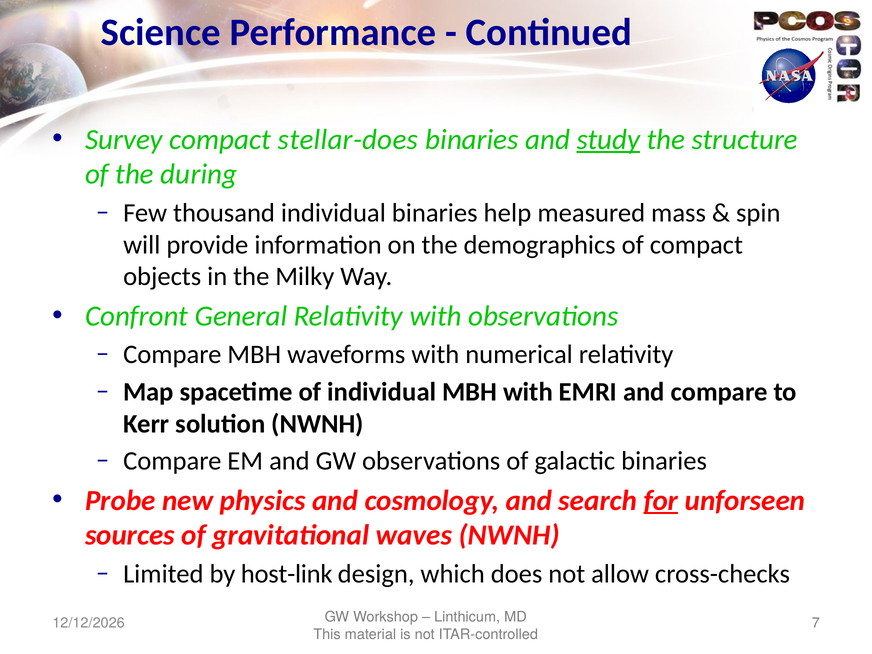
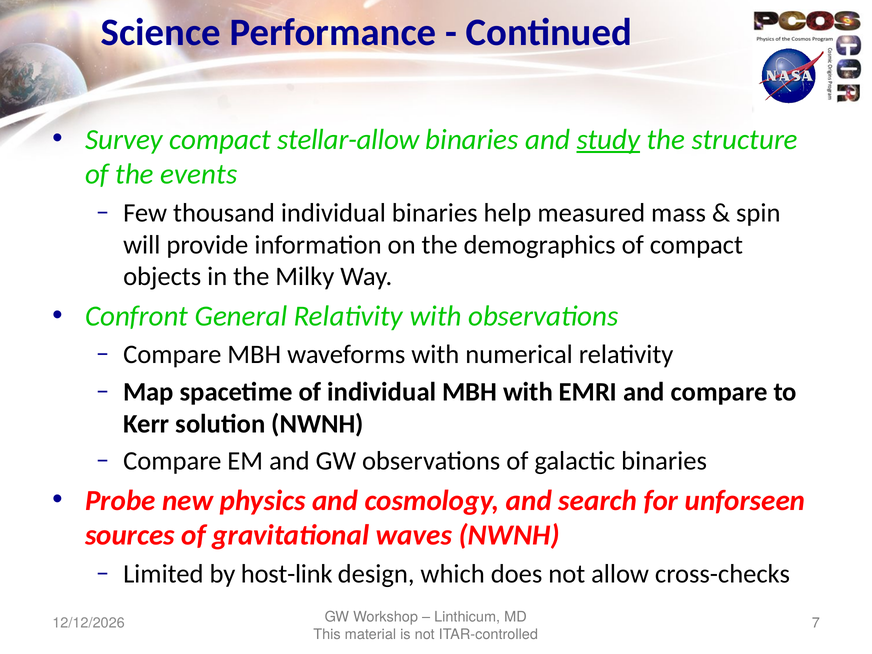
stellar-does: stellar-does -> stellar-allow (348, 139)
during: during -> events (199, 174)
for underline: present -> none (661, 500)
